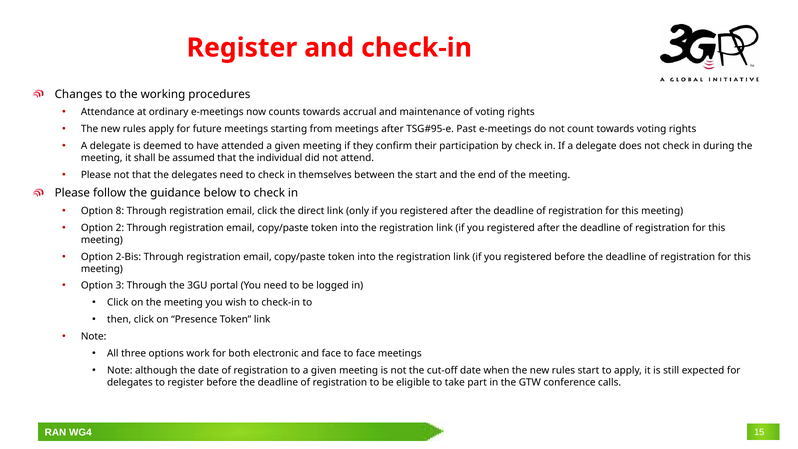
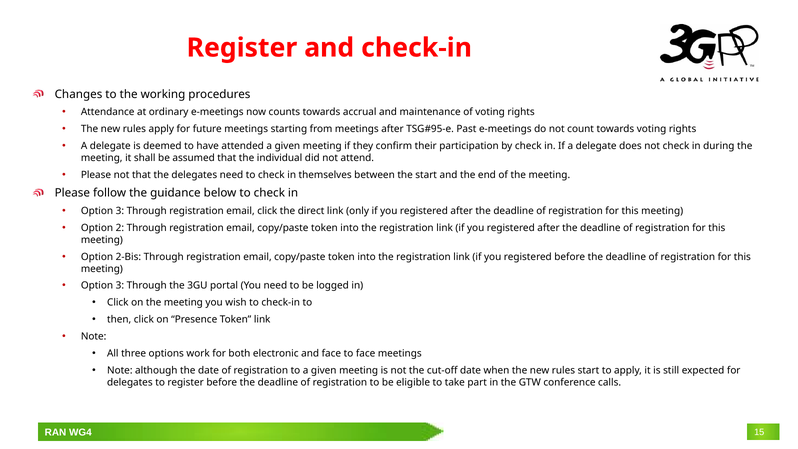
8: 8 -> 3 (120, 211)
